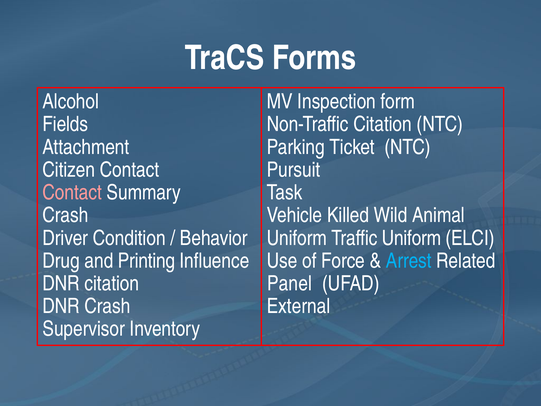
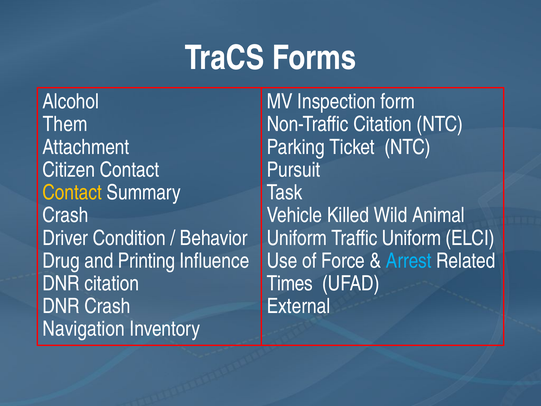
Fields: Fields -> Them (65, 124)
Contact colour: pink -> yellow (72, 192)
Panel: Panel -> Times (290, 283)
Supervisor: Supervisor -> Navigation (84, 329)
